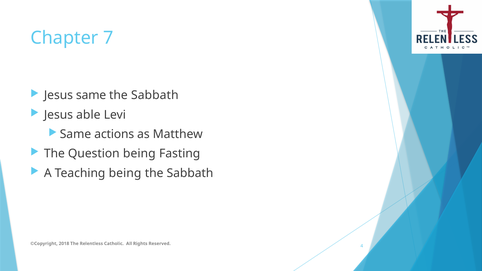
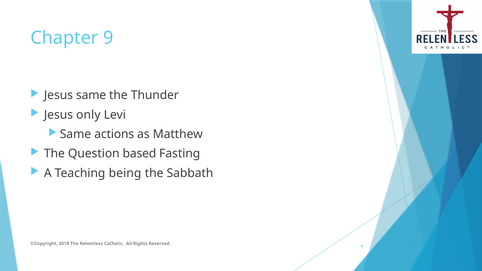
7: 7 -> 9 (108, 38)
Sabbath: Sabbath -> Thunder (155, 95)
able: able -> only (88, 115)
Question being: being -> based (139, 154)
